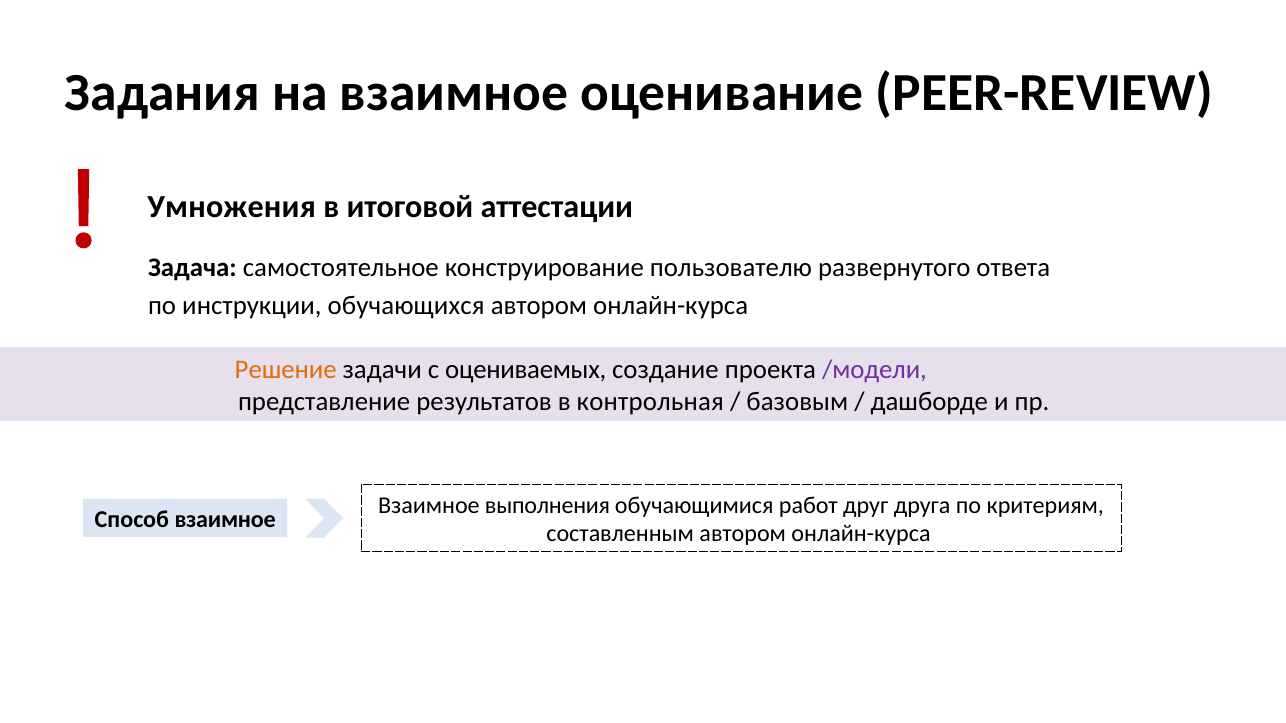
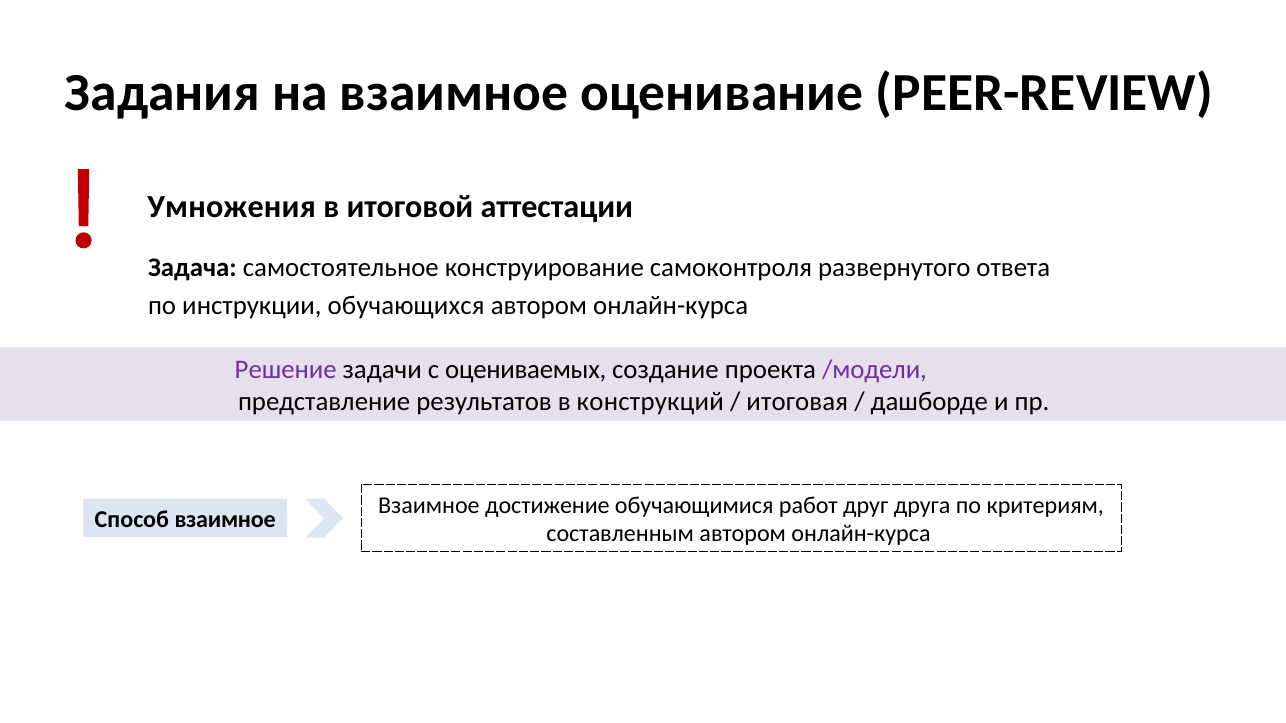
пользователю: пользователю -> самоконтроля (731, 268)
Решение colour: orange -> purple (286, 370)
контрольная: контрольная -> конструкций (650, 402)
базовым: базовым -> итоговая (797, 402)
выполнения: выполнения -> достижение (547, 505)
